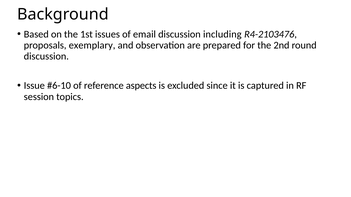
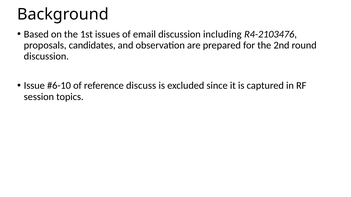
exemplary: exemplary -> candidates (92, 45)
aspects: aspects -> discuss (141, 86)
